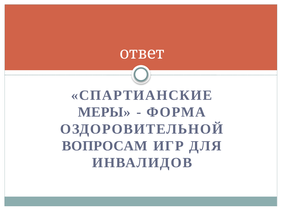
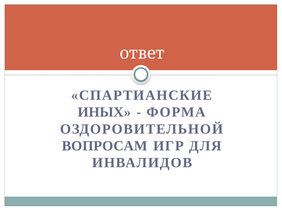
МЕРЫ: МЕРЫ -> ИНЫХ (104, 112)
